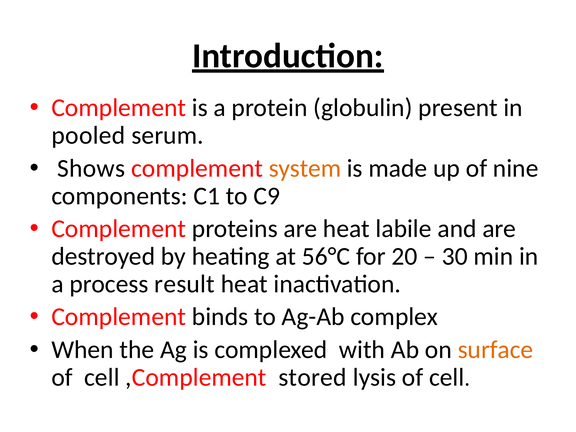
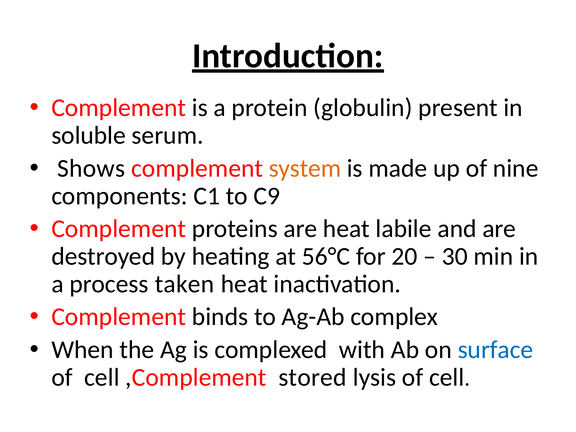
pooled: pooled -> soluble (89, 135)
result: result -> taken (185, 284)
surface colour: orange -> blue (495, 350)
